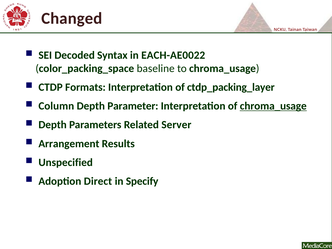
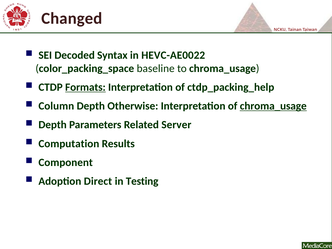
EACH-AE0022: EACH-AE0022 -> HEVC-AE0022 (173, 55)
Formats underline: none -> present (85, 87)
ctdp_packing_layer: ctdp_packing_layer -> ctdp_packing_help (231, 87)
Parameter: Parameter -> Otherwise (133, 106)
Arrangement: Arrangement -> Computation (69, 144)
Unspecified: Unspecified -> Component (66, 162)
Specify: Specify -> Testing (142, 181)
